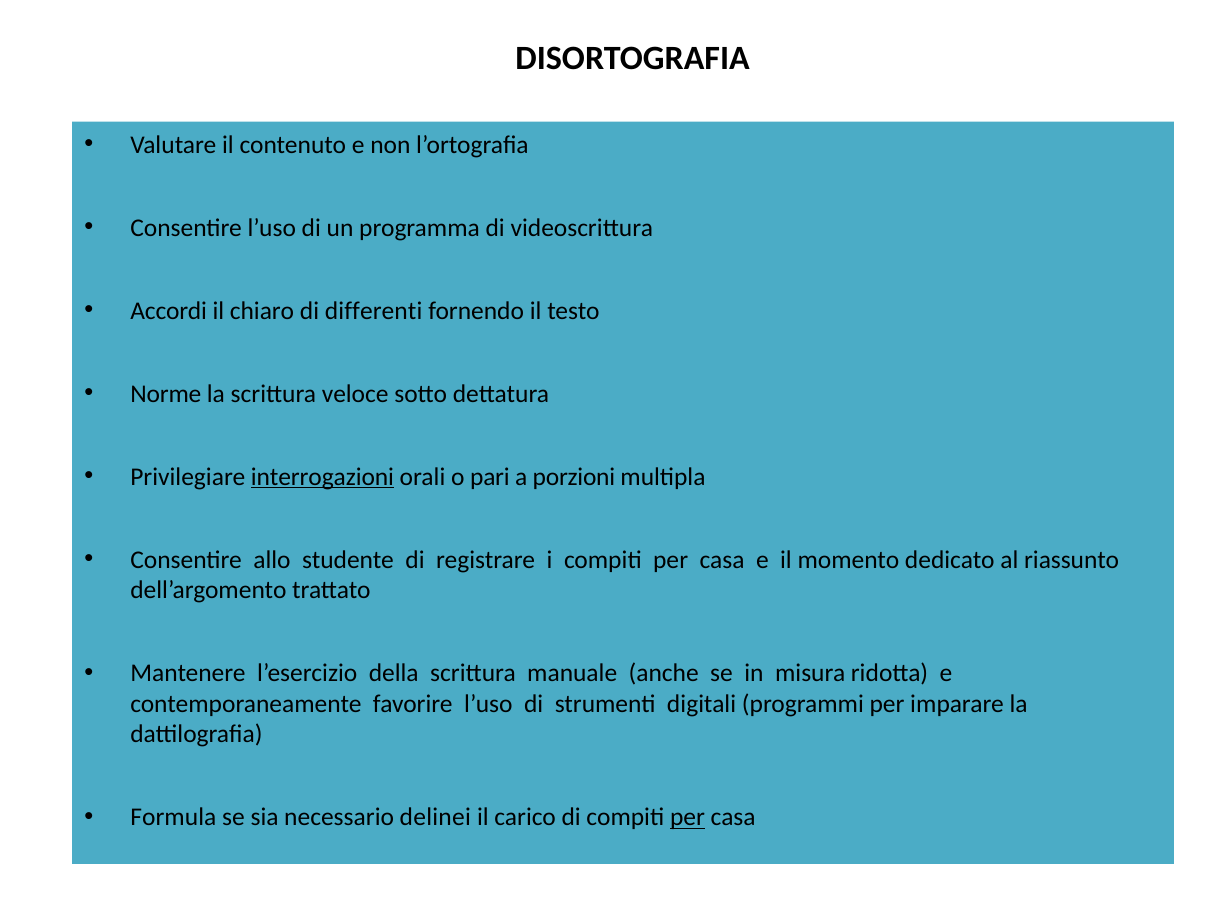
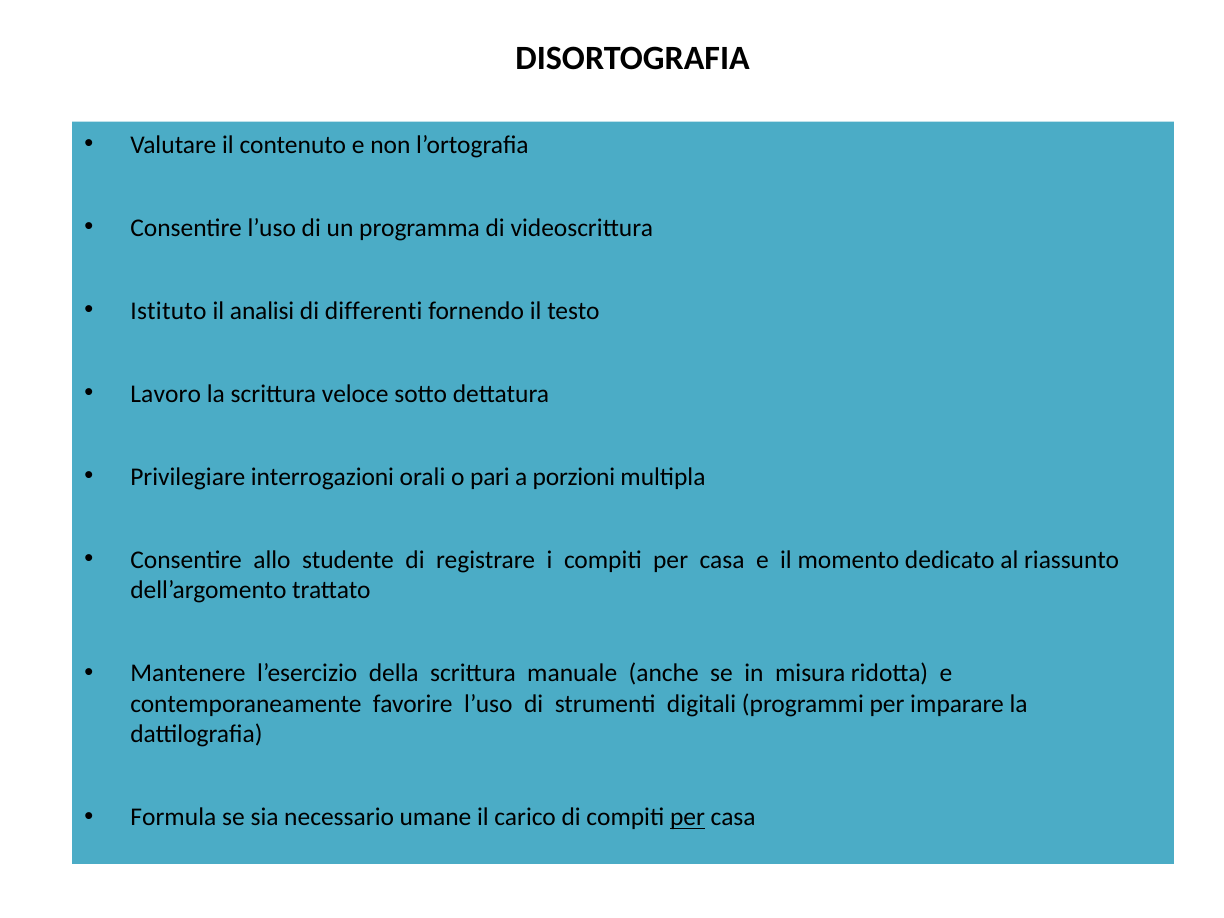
Accordi: Accordi -> Istituto (168, 311)
chiaro: chiaro -> analisi (262, 311)
Norme: Norme -> Lavoro (166, 394)
interrogazioni underline: present -> none (322, 477)
delinei: delinei -> umane (435, 817)
